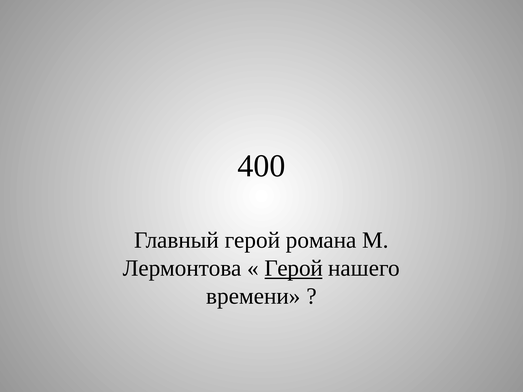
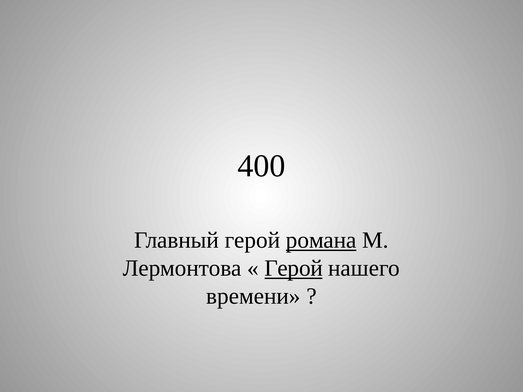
романа underline: none -> present (321, 240)
